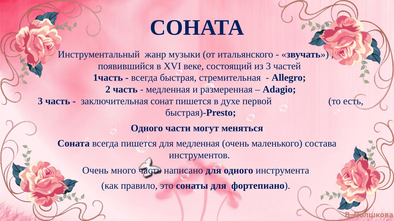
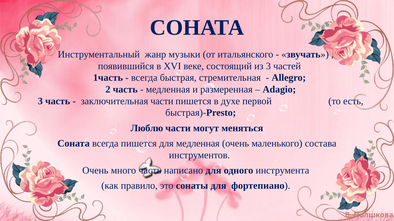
заключительная сонат: сонат -> части (162, 101)
Одного: Одного -> Люблю (147, 128)
